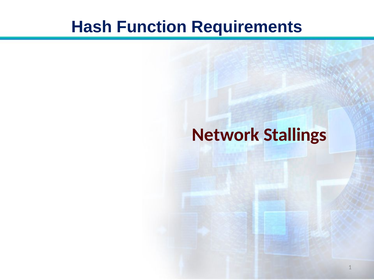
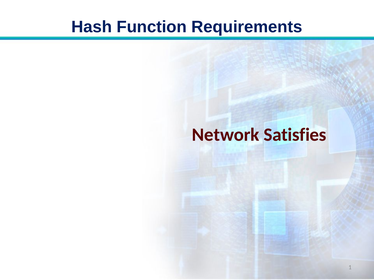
Stallings: Stallings -> Satisfies (295, 135)
